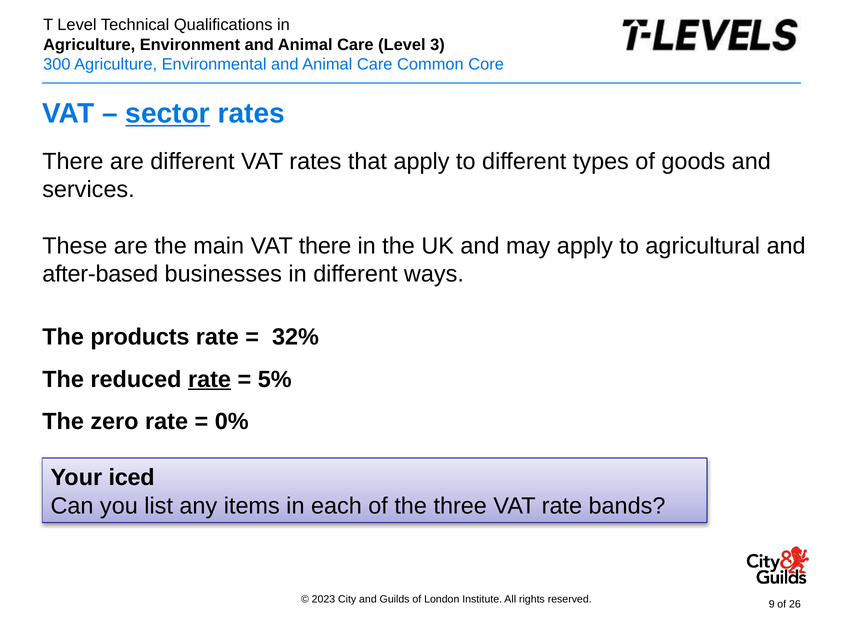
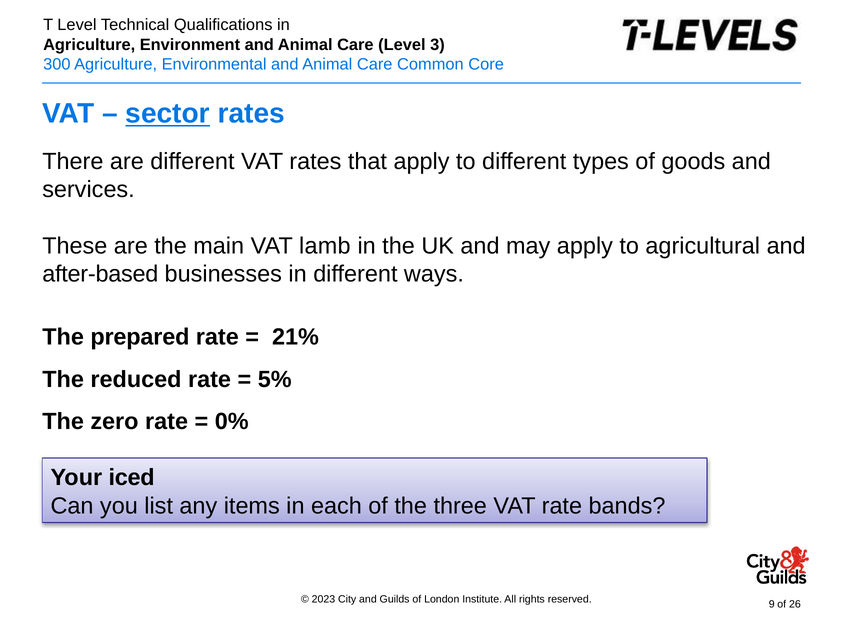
VAT there: there -> lamb (325, 246)
products: products -> prepared (140, 337)
32%: 32% -> 21% (296, 337)
rate underline: present -> none (210, 379)
